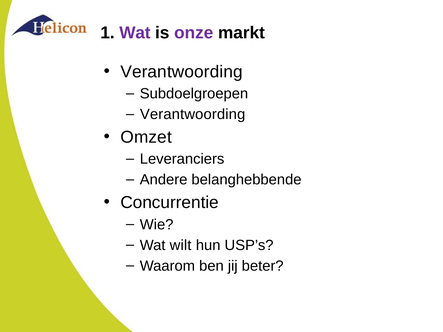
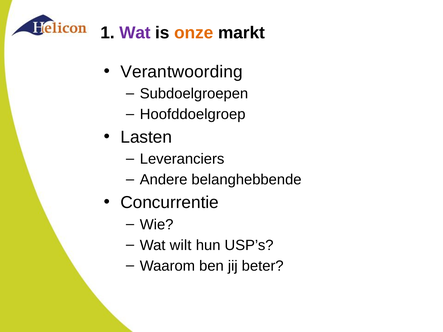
onze colour: purple -> orange (194, 33)
Verantwoording: Verantwoording -> Hoofddoelgroep (193, 114)
Omzet: Omzet -> Lasten (146, 137)
